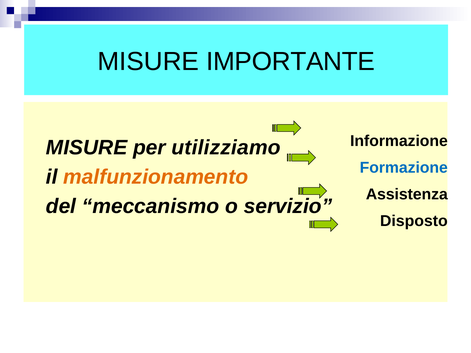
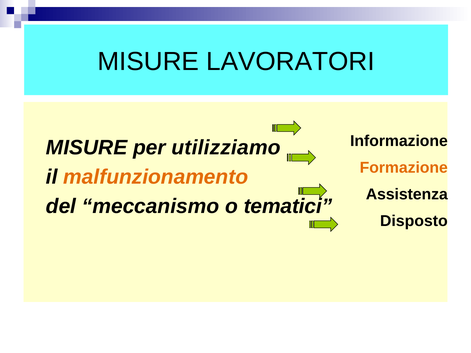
IMPORTANTE: IMPORTANTE -> LAVORATORI (290, 62)
Formazione colour: blue -> orange (404, 168)
servizio: servizio -> tematici (288, 206)
